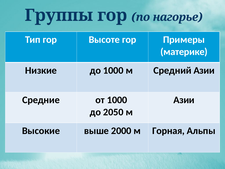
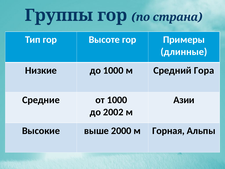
нагорье: нагорье -> страна (178, 17)
материке: материке -> длинные (184, 52)
Средний Азии: Азии -> Гора (204, 70)
2050: 2050 -> 2002 (113, 112)
